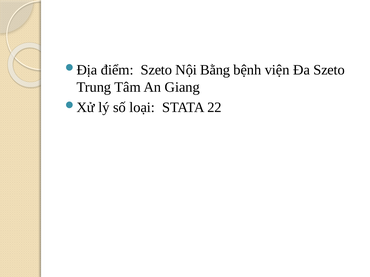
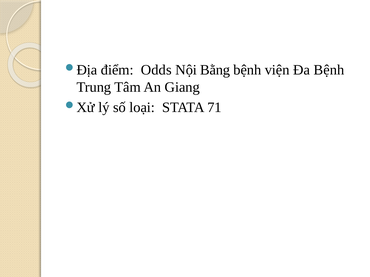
điểm Szeto: Szeto -> Odds (156, 70)
Đa Szeto: Szeto -> Bệnh (329, 70)
22: 22 -> 71 (214, 108)
